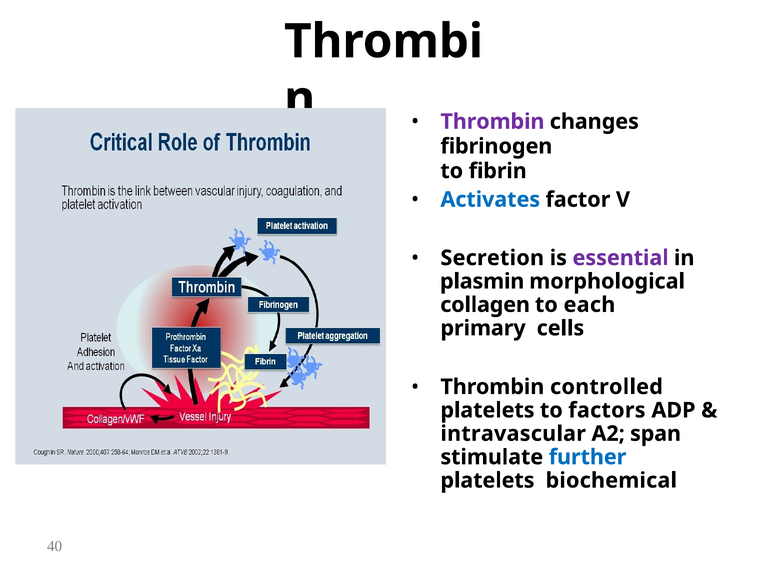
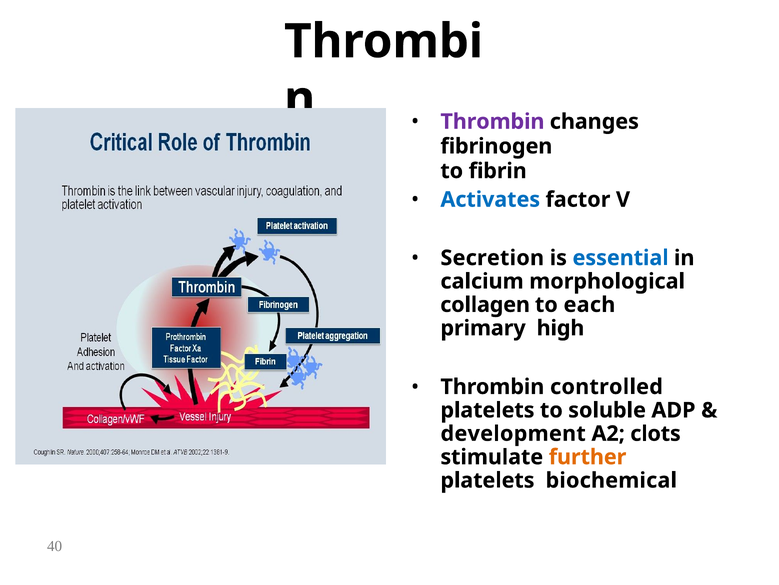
essential colour: purple -> blue (621, 258)
plasmin: plasmin -> calcium (482, 281)
cells: cells -> high (561, 328)
factors: factors -> soluble (607, 410)
intravascular: intravascular -> development (513, 433)
span: span -> clots (656, 433)
further colour: blue -> orange (588, 457)
